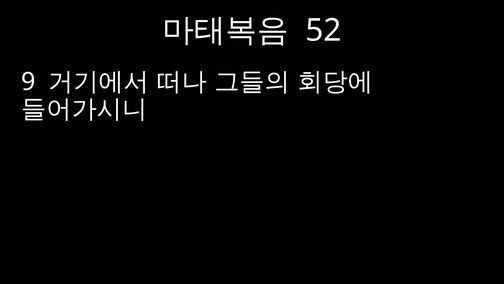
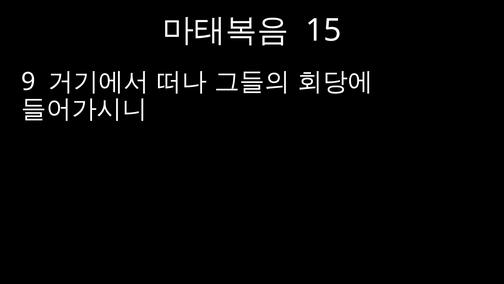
52: 52 -> 15 (323, 30)
